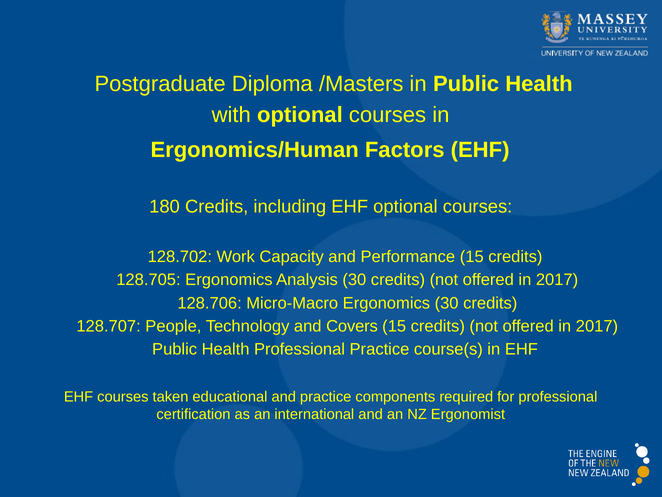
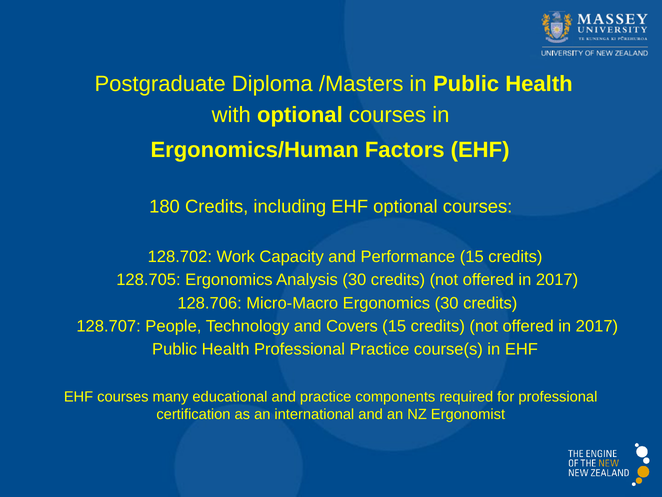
taken: taken -> many (171, 396)
